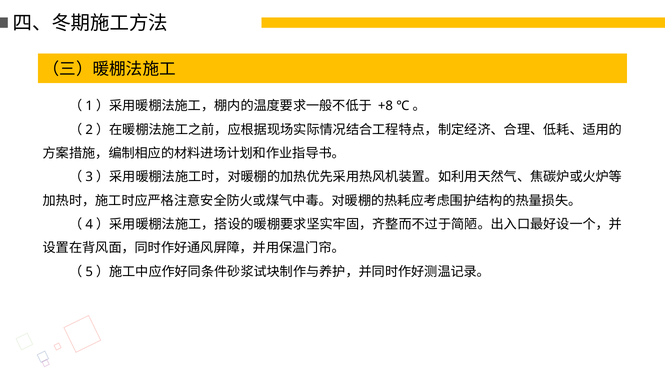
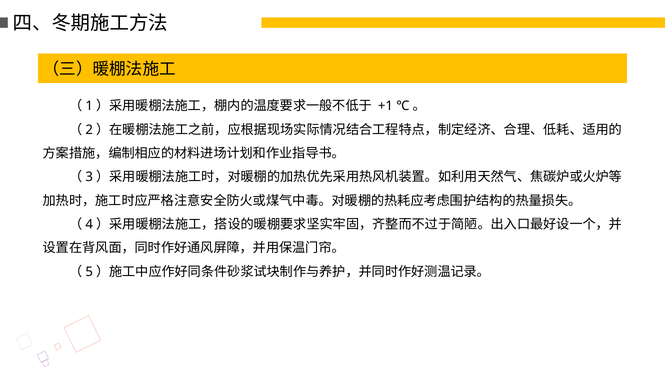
+8: +8 -> +1 (385, 106)
